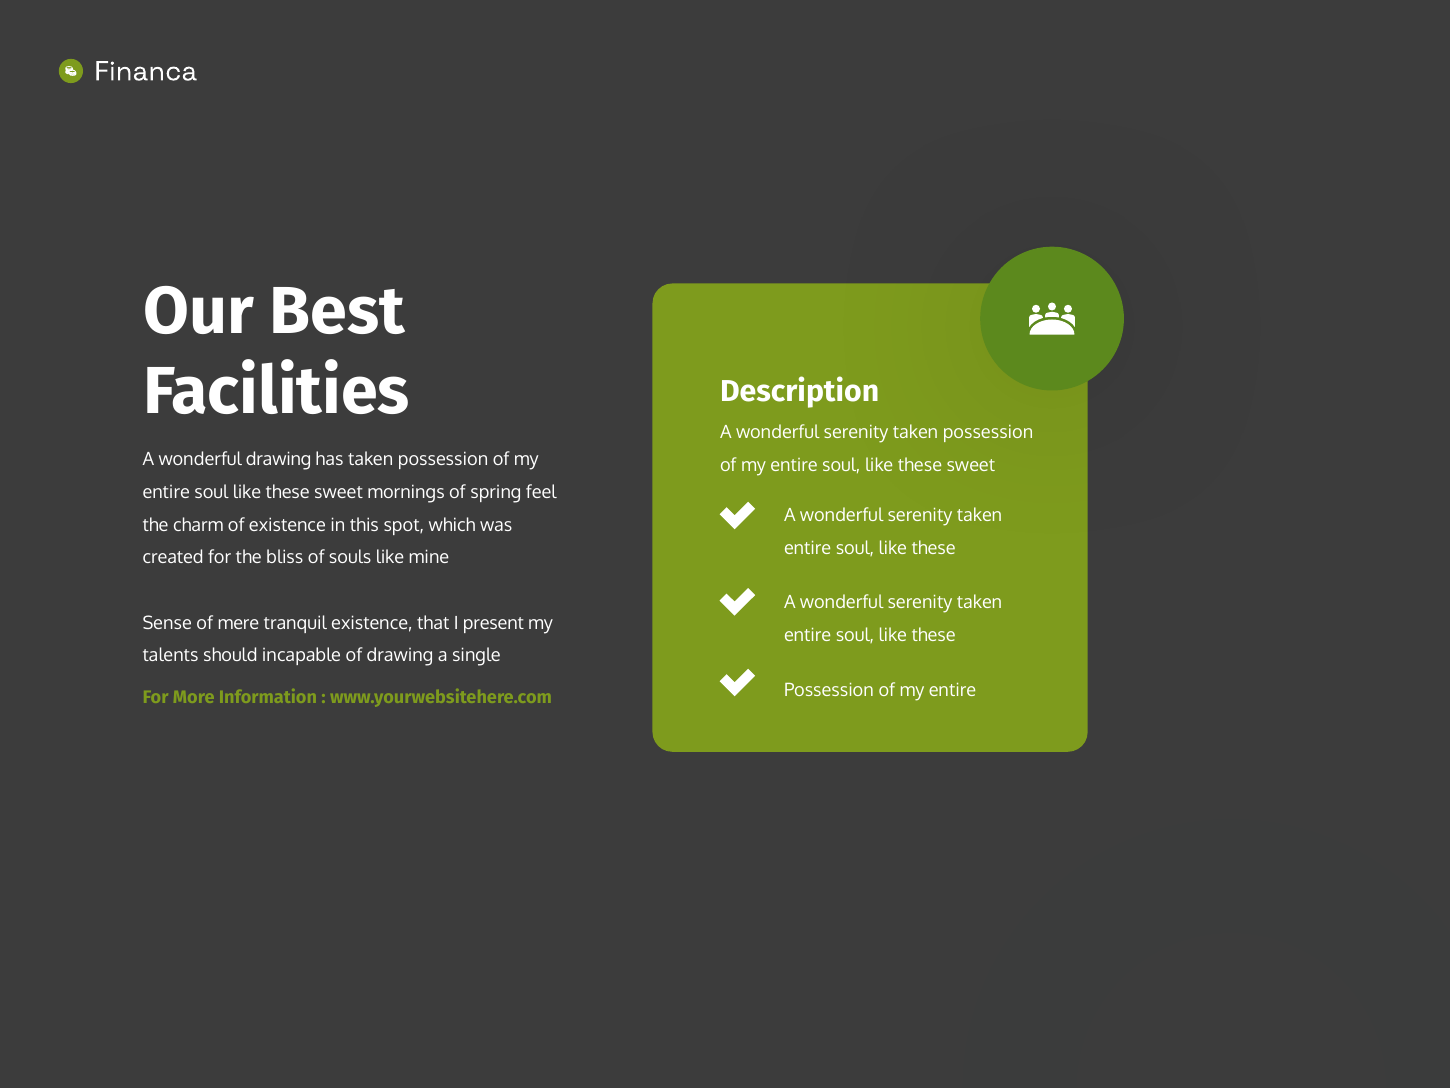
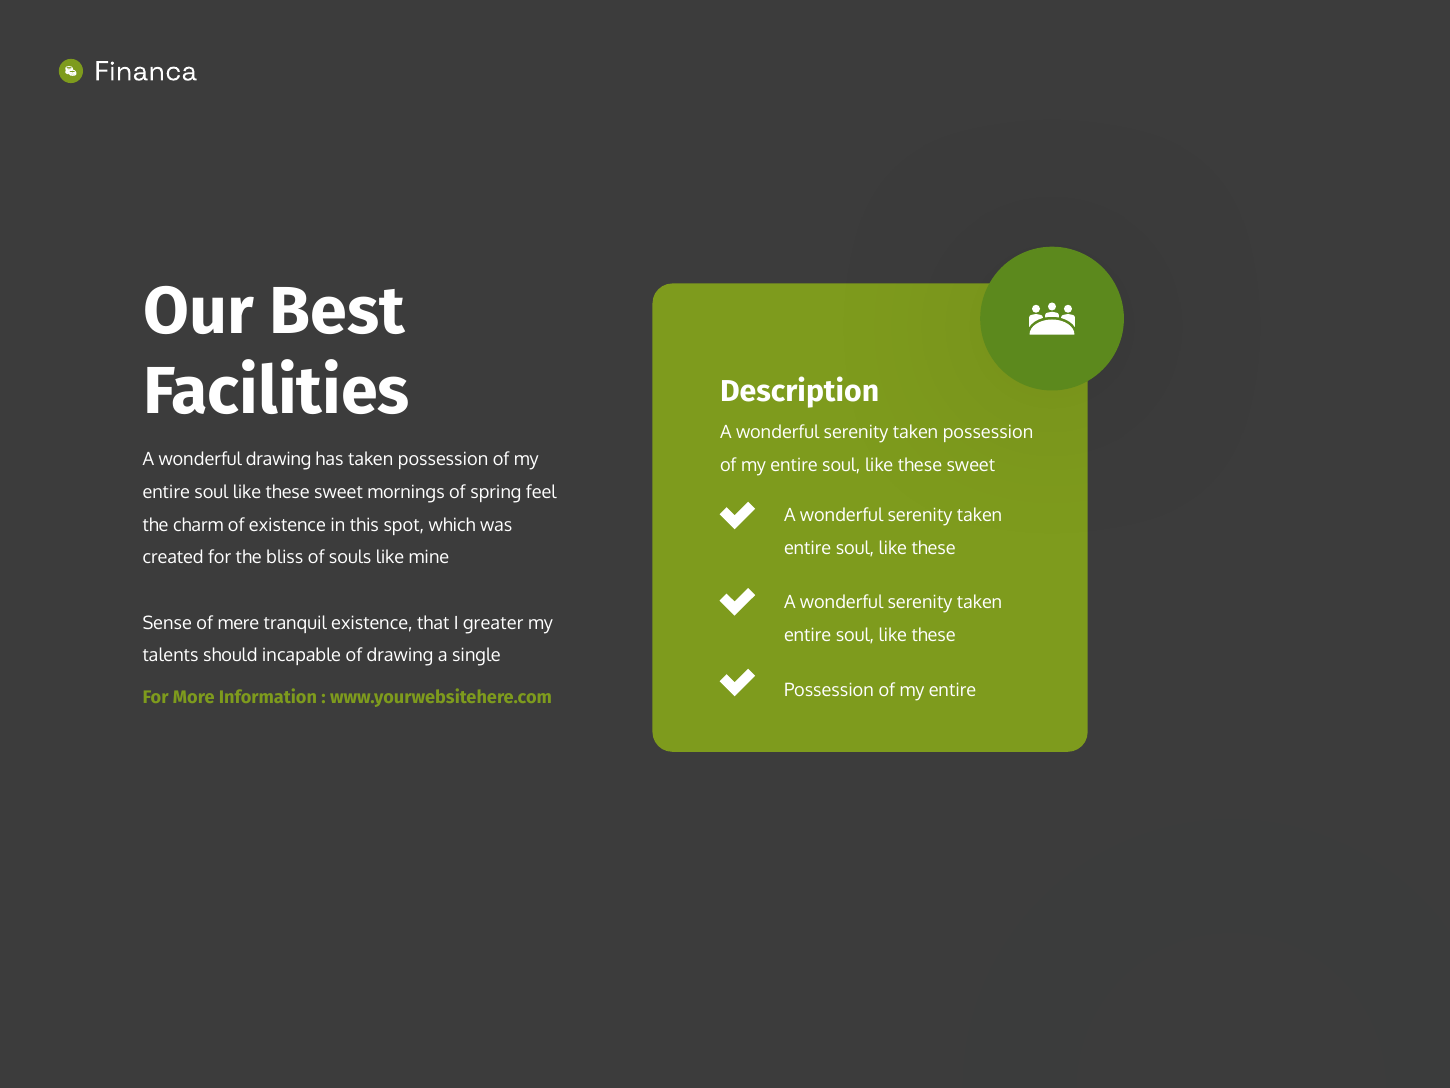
present: present -> greater (493, 623)
